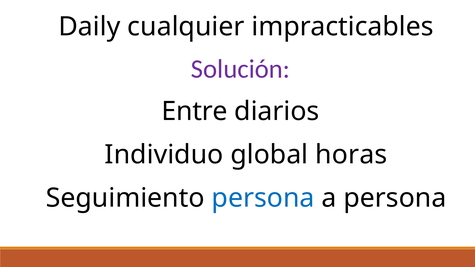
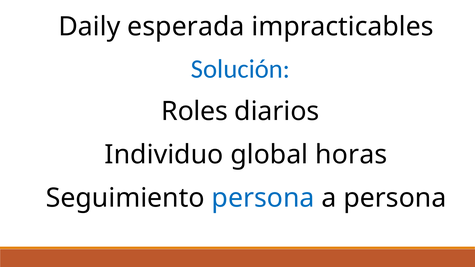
cualquier: cualquier -> esperada (186, 27)
Solución colour: purple -> blue (240, 69)
Entre: Entre -> Roles (195, 111)
